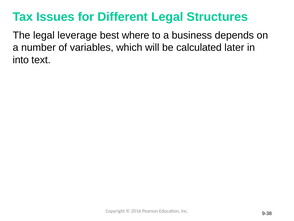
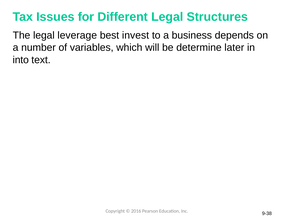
where: where -> invest (136, 35)
calculated: calculated -> determine (199, 48)
